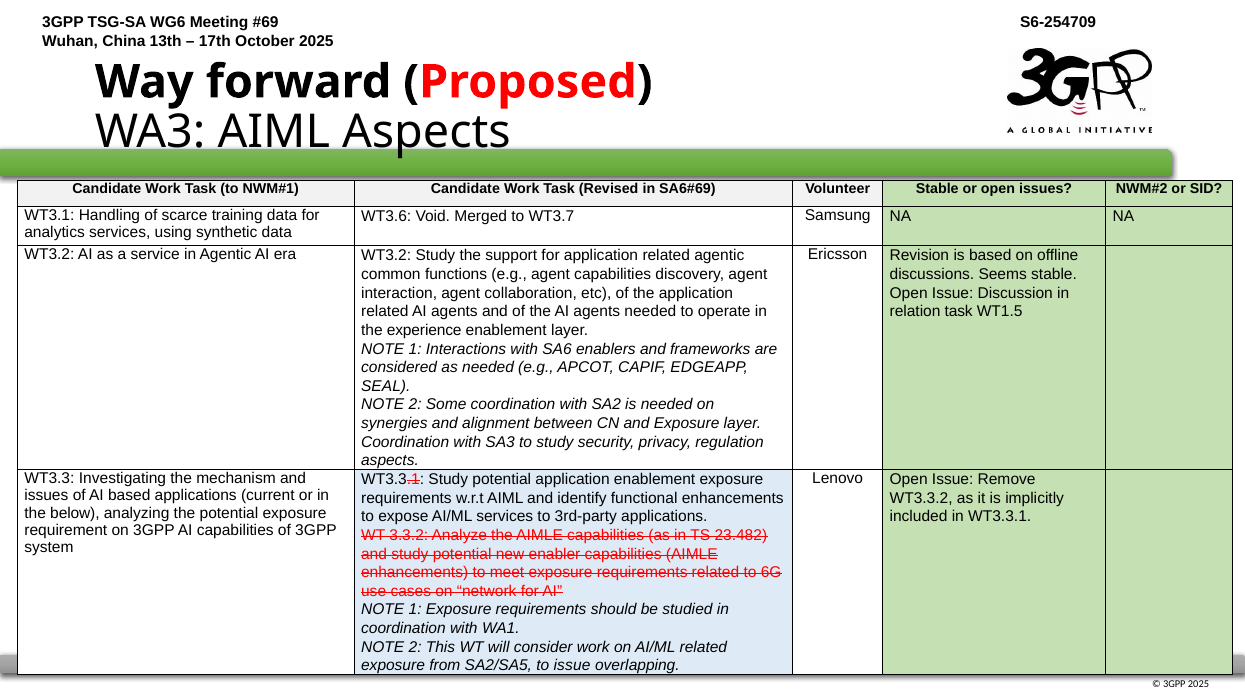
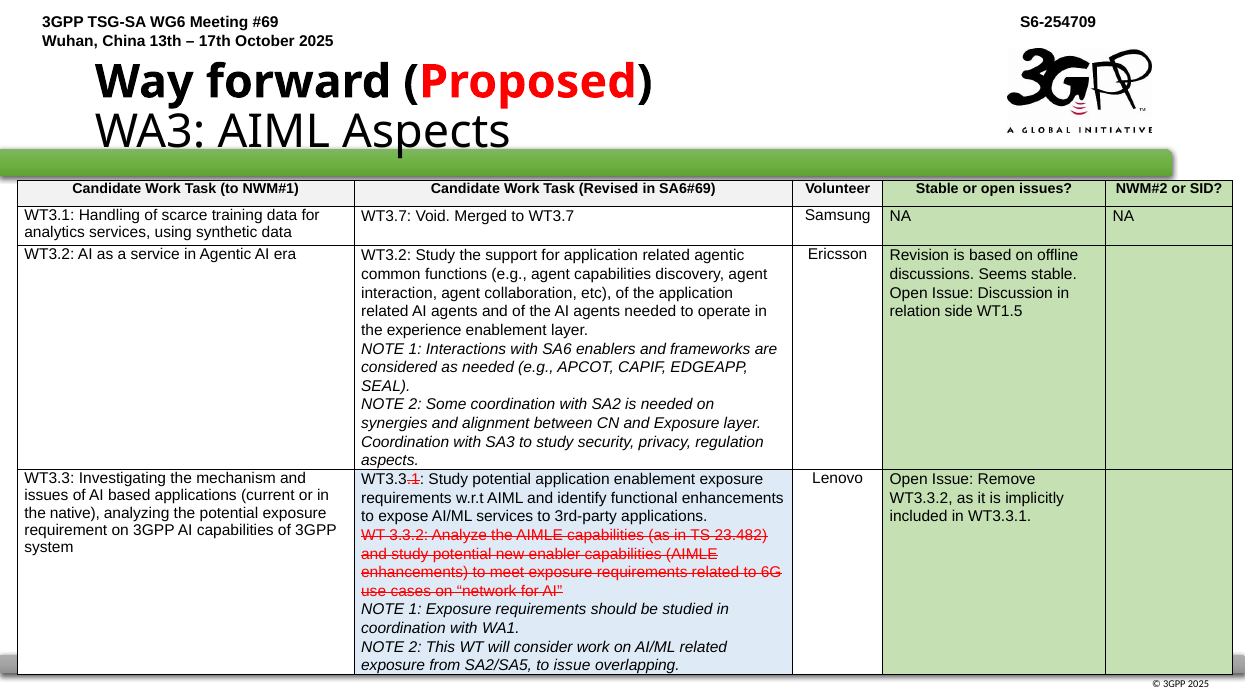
WT3.6: WT3.6 -> WT3.7 (386, 217)
relation task: task -> side (959, 312)
below: below -> native (75, 513)
